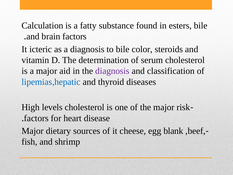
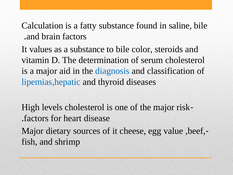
esters: esters -> saline (180, 26)
icteric: icteric -> values (41, 49)
a diagnosis: diagnosis -> substance (87, 49)
diagnosis colour: purple -> blue (112, 71)
blank: blank -> value (173, 131)
